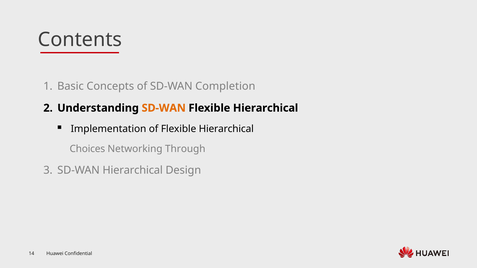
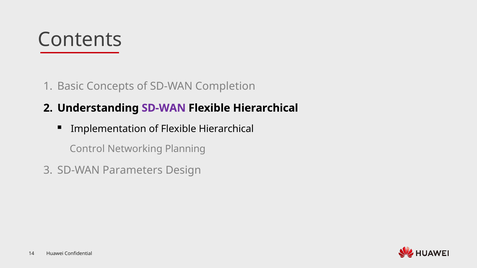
SD-WAN colour: orange -> purple (164, 108)
Choices: Choices -> Control (87, 149)
Through: Through -> Planning (185, 149)
SD-WAN Hierarchical: Hierarchical -> Parameters (133, 170)
